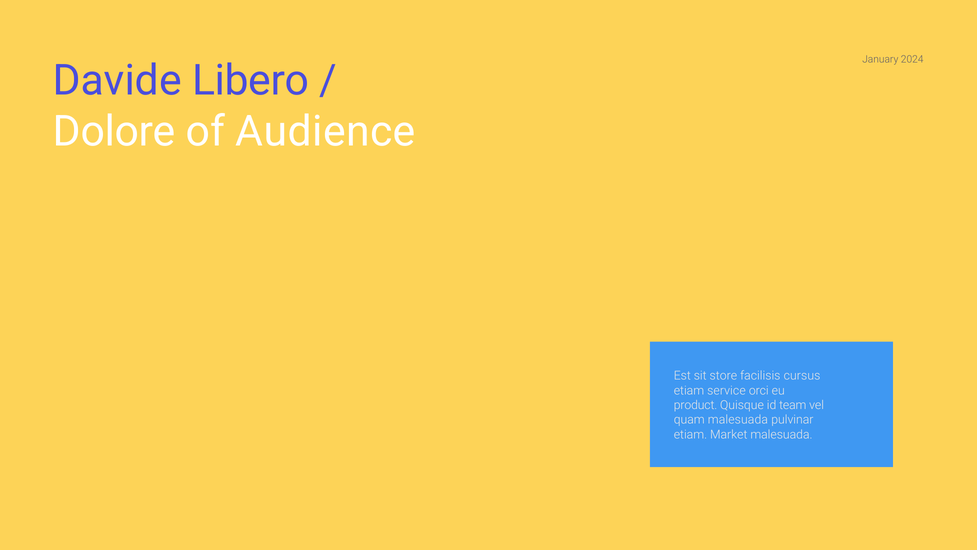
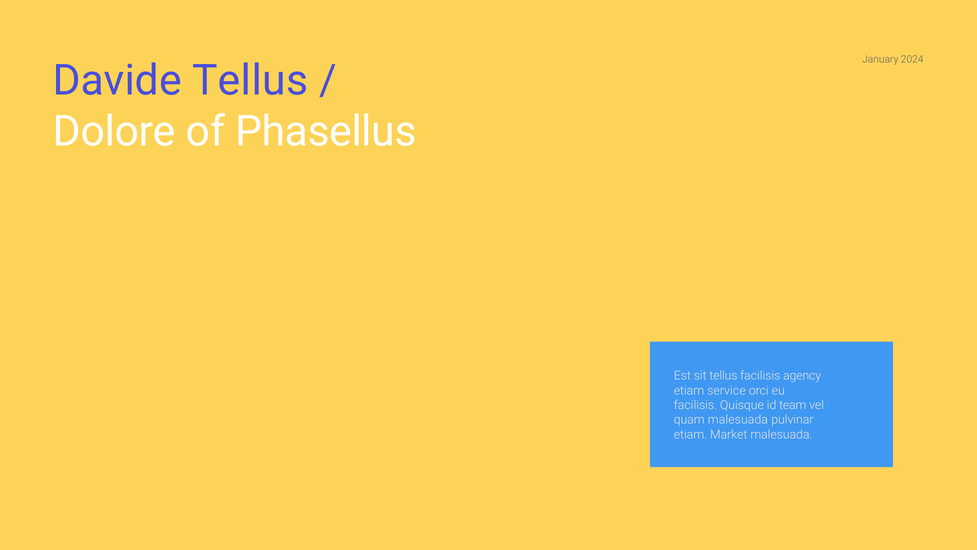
Davide Libero: Libero -> Tellus (250, 80)
Audience: Audience -> Phasellus (326, 132)
sit store: store -> tellus (723, 376)
cursus: cursus -> agency (802, 376)
product: product -> facilisis (695, 405)
